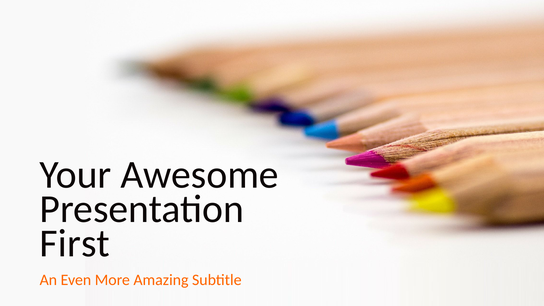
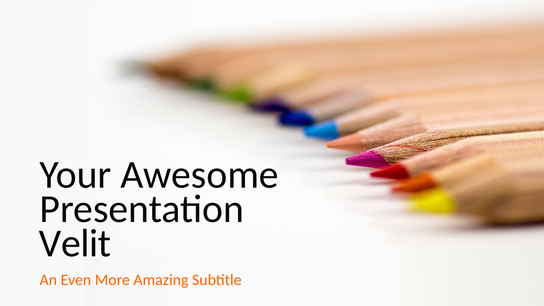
First: First -> Velit (75, 243)
